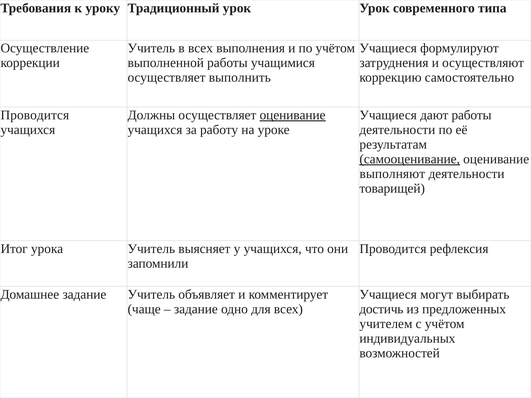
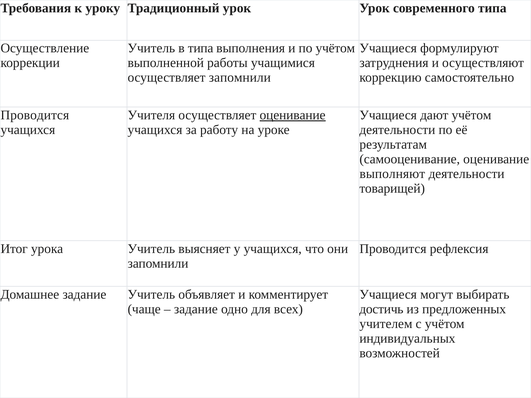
в всех: всех -> типа (201, 48)
осуществляет выполнить: выполнить -> запомнили (240, 78)
Должны: Должны -> Учителя (151, 115)
дают работы: работы -> учётом (472, 115)
самооценивание underline: present -> none (410, 159)
